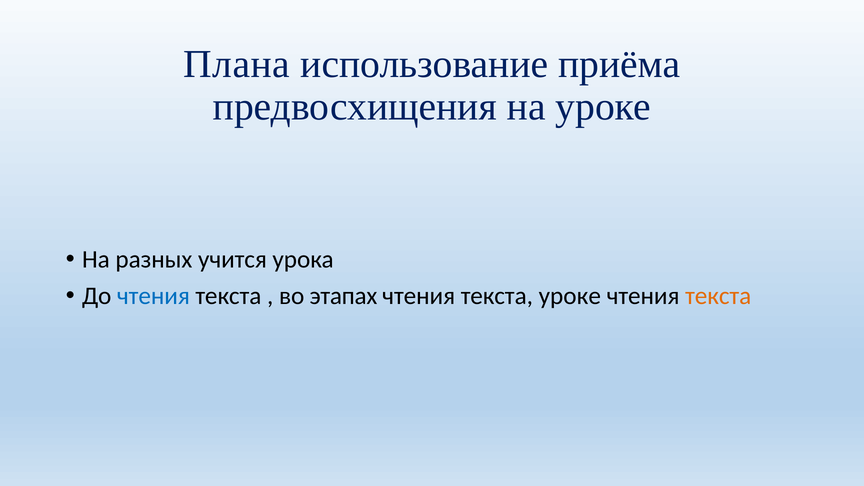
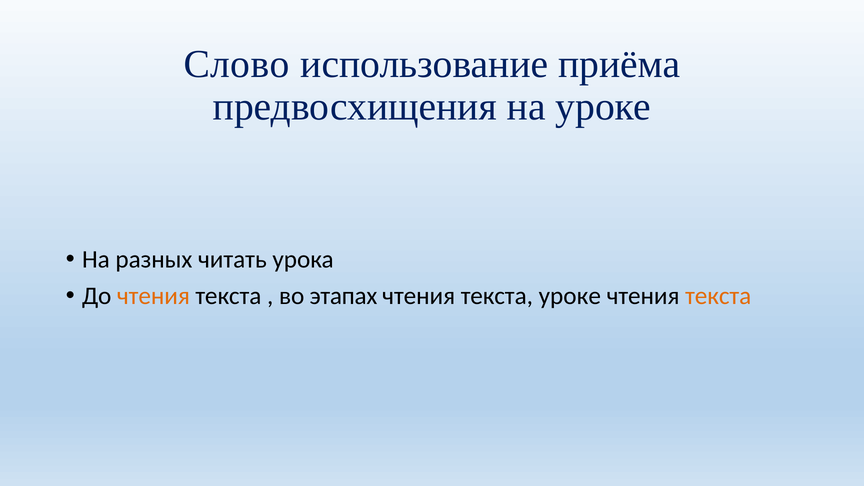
Плана: Плана -> Слово (237, 64)
учится: учится -> читать (232, 259)
чтения colour: blue -> orange (153, 296)
